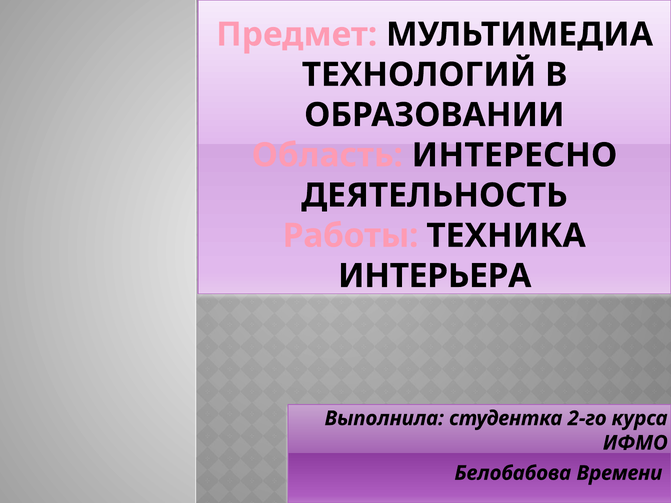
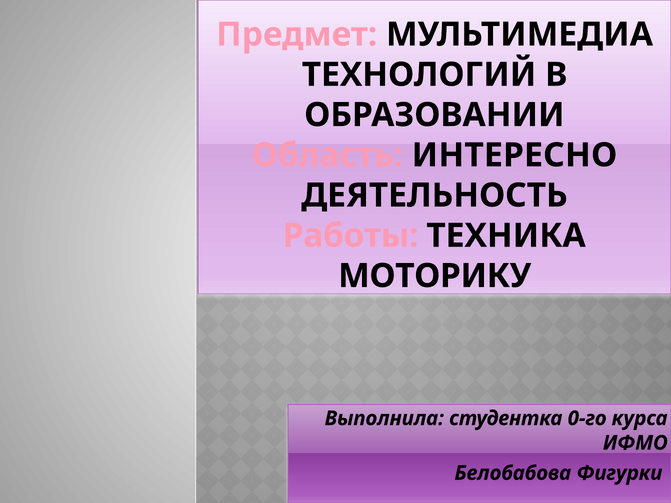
ИНТЕРЬЕРА: ИНТЕРЬЕРА -> МОТОРИКУ (435, 276)
2-го: 2-го -> 0-го (587, 419)
Времени: Времени -> Фигурки (619, 473)
